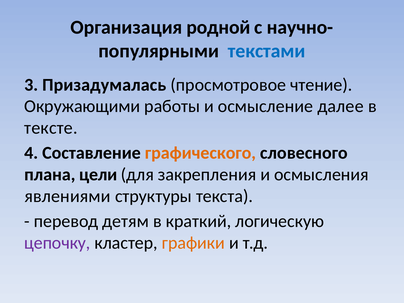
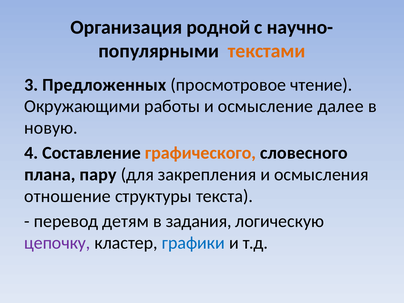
текстами colour: blue -> orange (267, 51)
Призадумалась: Призадумалась -> Предложенных (104, 85)
тексте: тексте -> новую (51, 128)
цели: цели -> пару (98, 175)
явлениями: явлениями -> отношение (68, 196)
краткий: краткий -> задания (199, 221)
графики colour: orange -> blue (193, 243)
